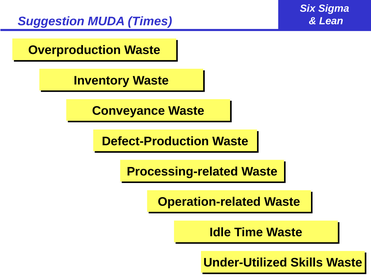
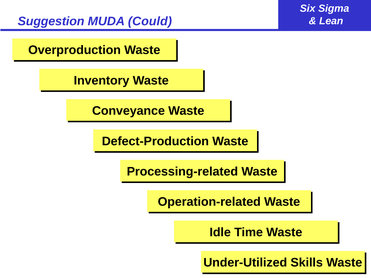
Times: Times -> Could (150, 21)
